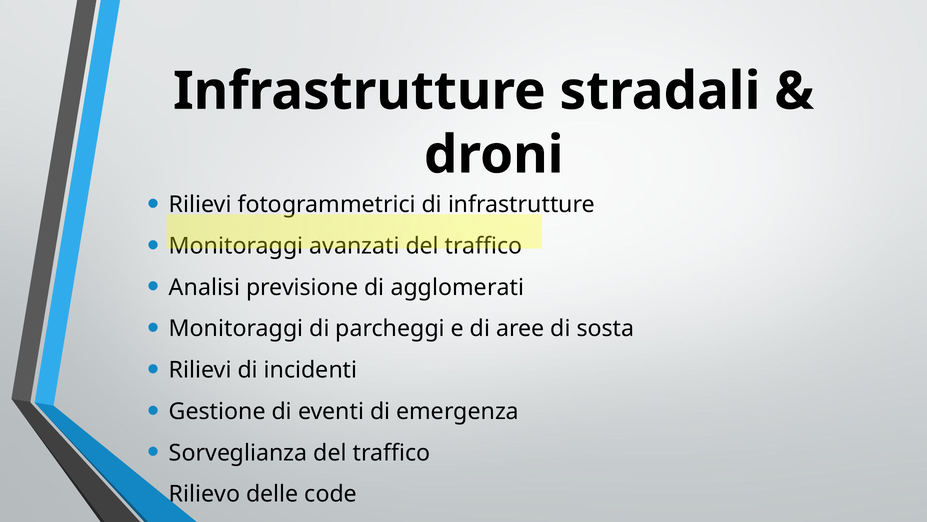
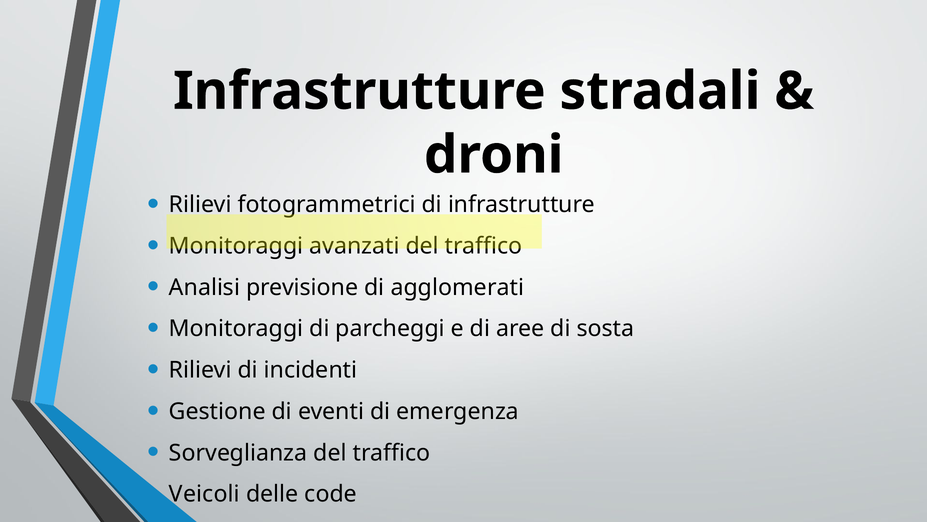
Rilievo: Rilievo -> Veicoli (204, 494)
